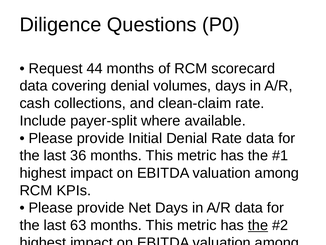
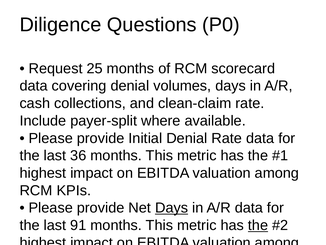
44: 44 -> 25 (95, 68)
Days underline: none -> present (172, 207)
63: 63 -> 91 (78, 225)
